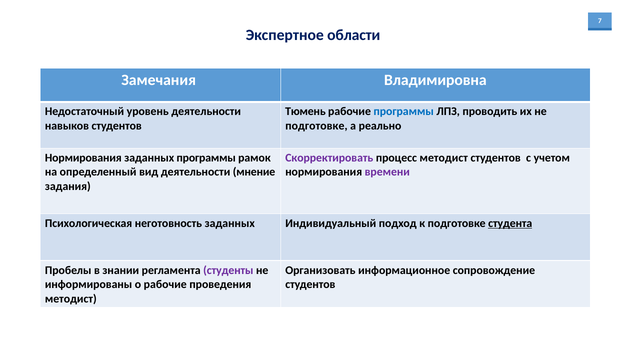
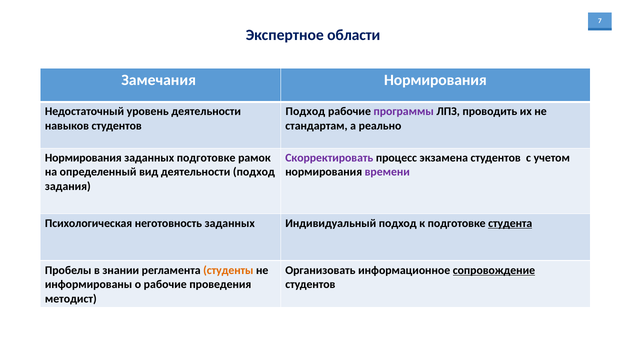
Замечания Владимировна: Владимировна -> Нормирования (435, 80)
Тюмень: Тюмень -> Подход (305, 112)
программы colour: blue -> purple (404, 112)
подготовке: подготовке -> стандартам (316, 126)
заданных программы: программы -> подготовке (206, 158)
процесс методист: методист -> экзамена (444, 158)
деятельности мнение: мнение -> подход (254, 172)
студенты colour: purple -> orange (228, 270)
сопровождение underline: none -> present (494, 270)
